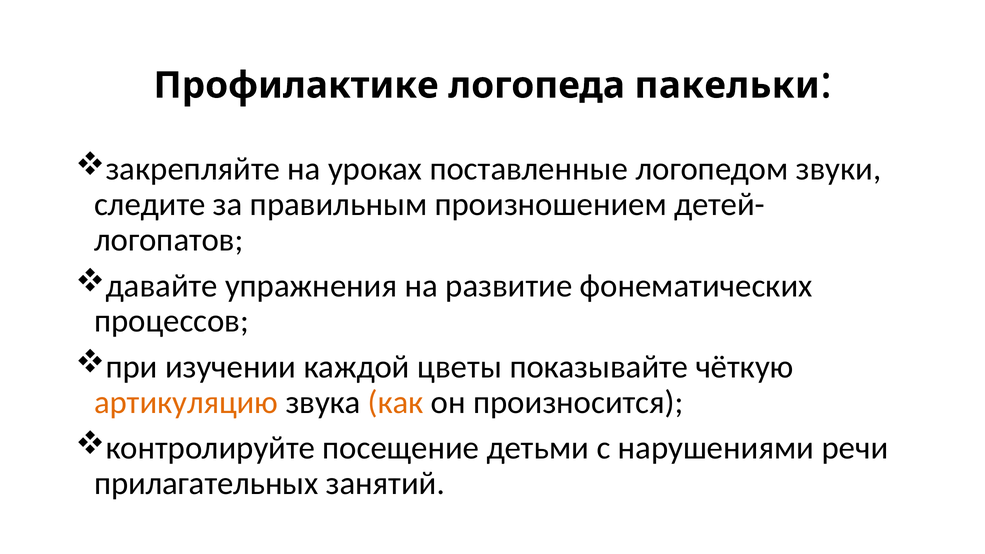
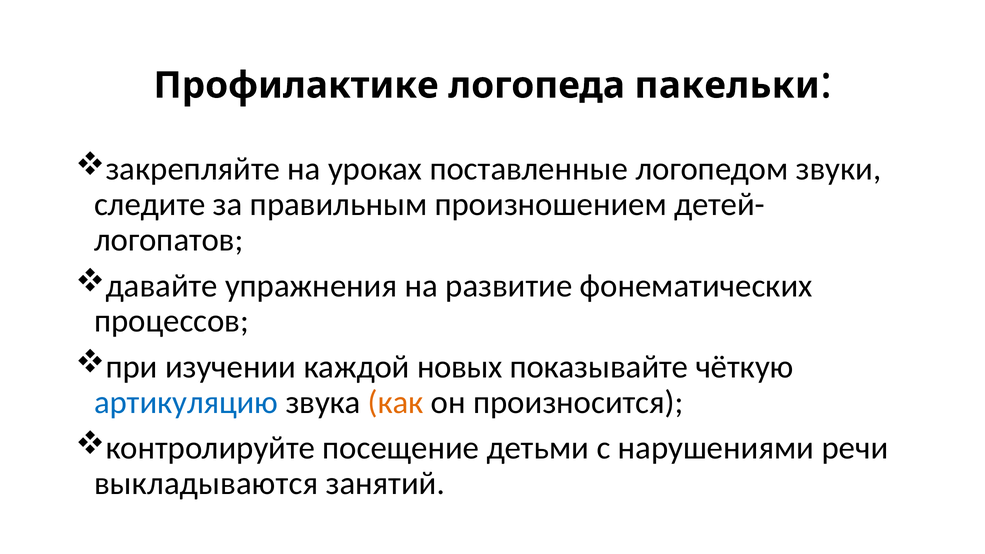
цветы: цветы -> новых (460, 367)
артикуляцию colour: orange -> blue (186, 402)
прилагательных: прилагательных -> выкладываются (206, 484)
